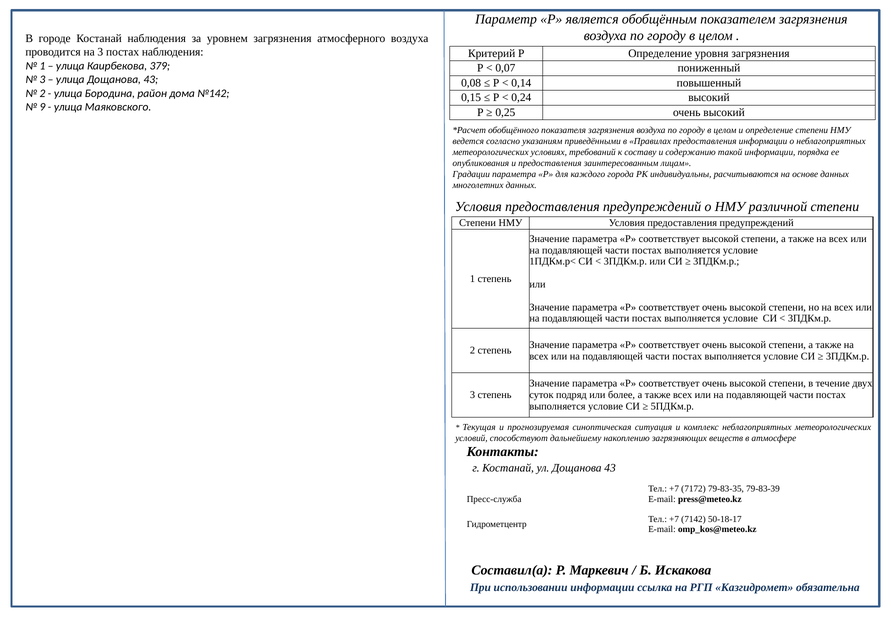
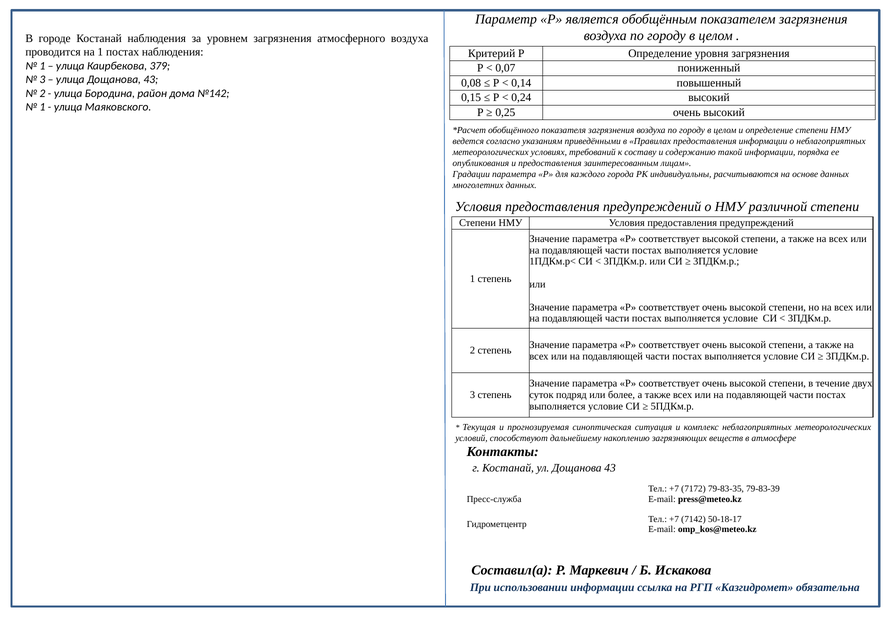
на 3: 3 -> 1 (100, 52)
9: 9 -> 1 (42, 107)
